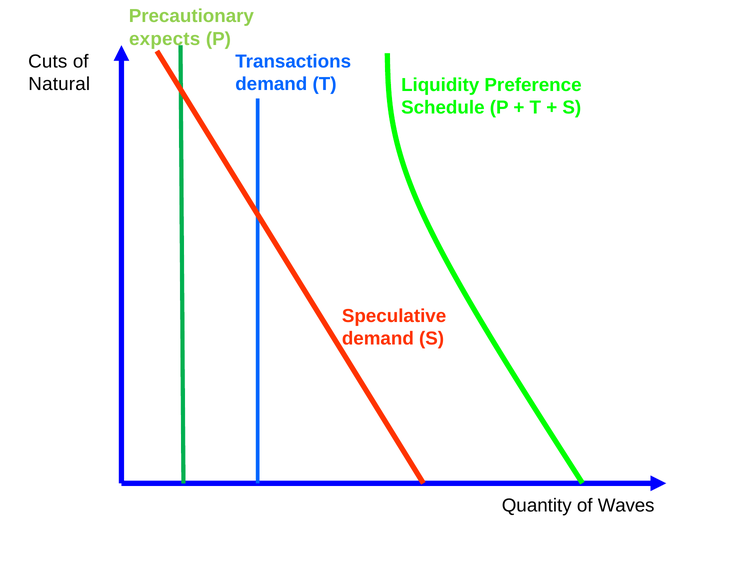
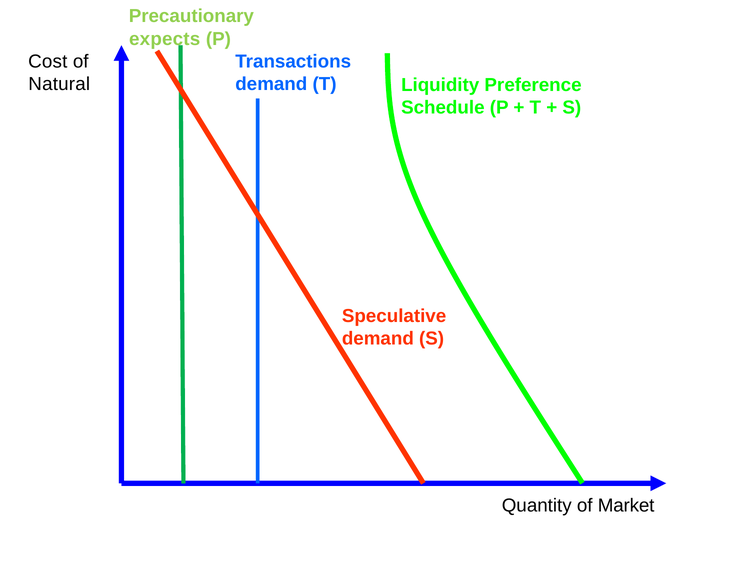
Cuts: Cuts -> Cost (48, 61)
Waves: Waves -> Market (626, 506)
